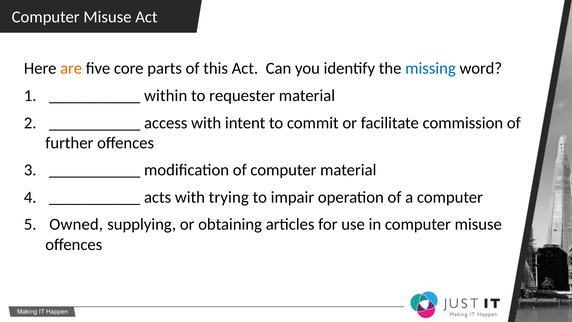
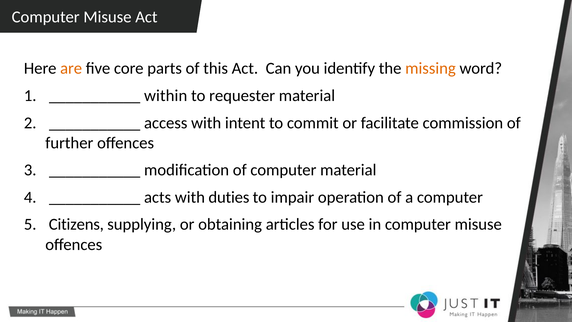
missing colour: blue -> orange (430, 68)
trying: trying -> duties (229, 197)
Owned: Owned -> Citizens (76, 224)
